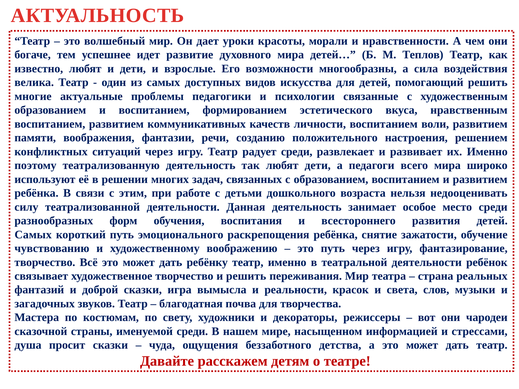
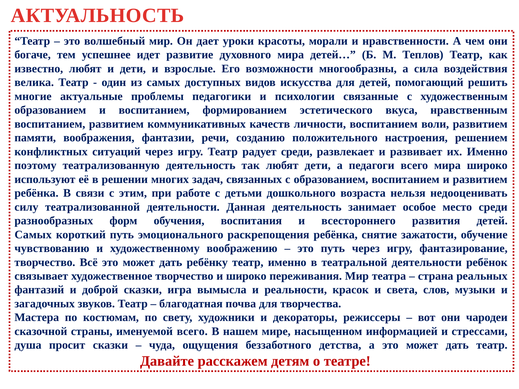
и решить: решить -> широко (246, 276)
именуемой среди: среди -> всего (192, 332)
